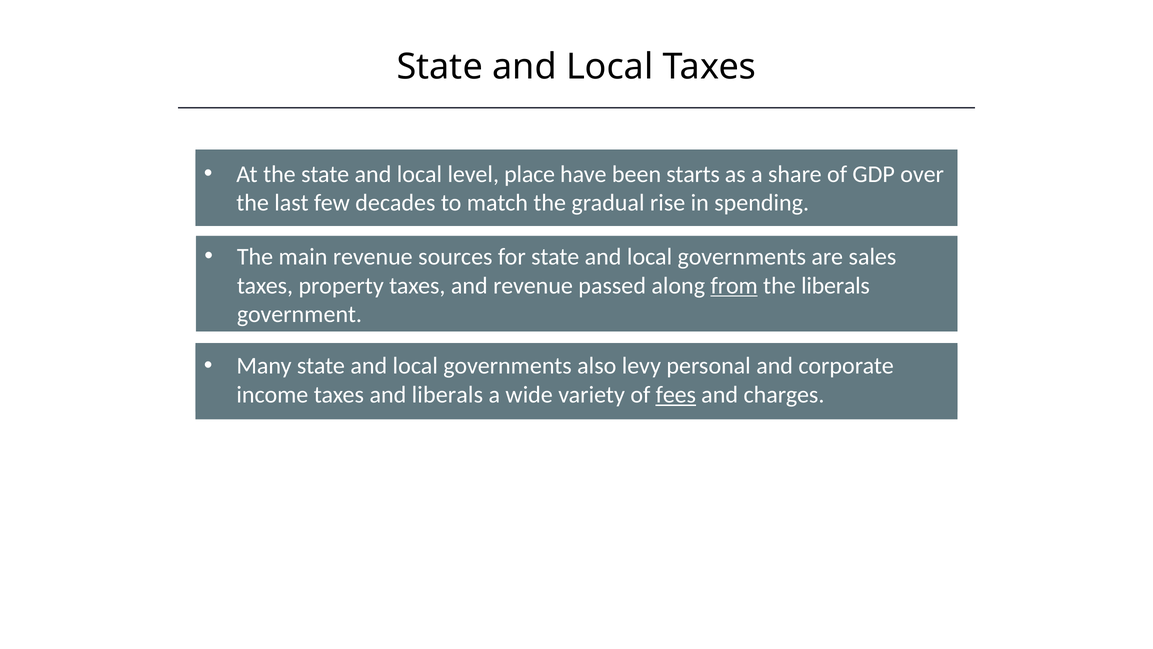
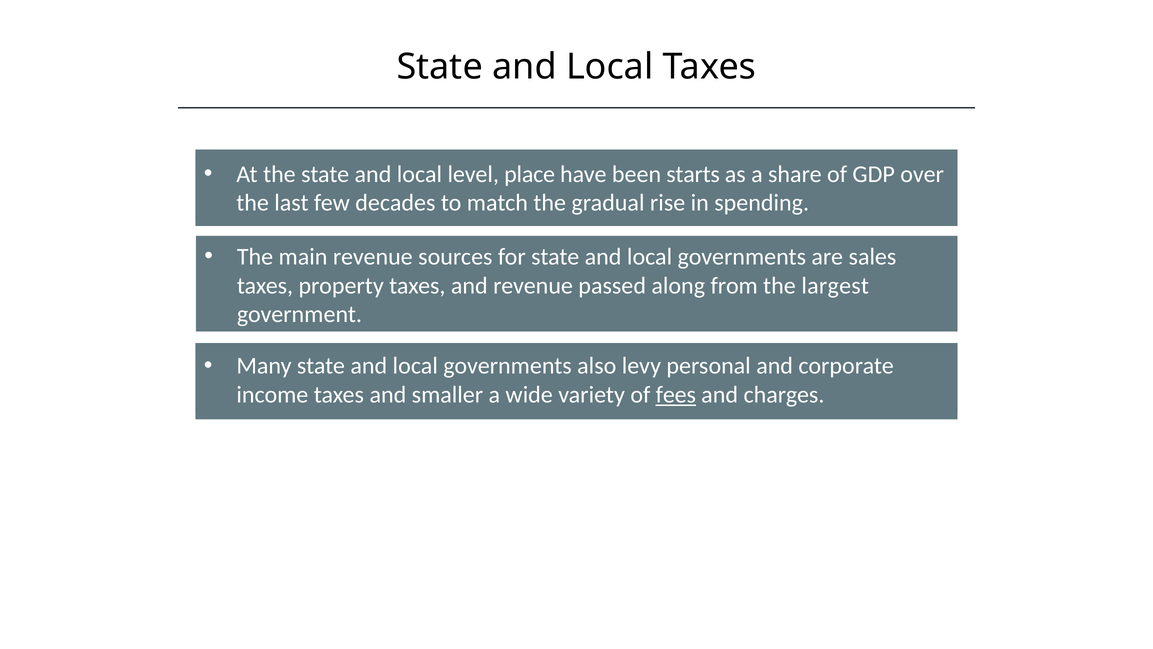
from underline: present -> none (734, 285)
the liberals: liberals -> largest (835, 285)
and liberals: liberals -> smaller (447, 395)
